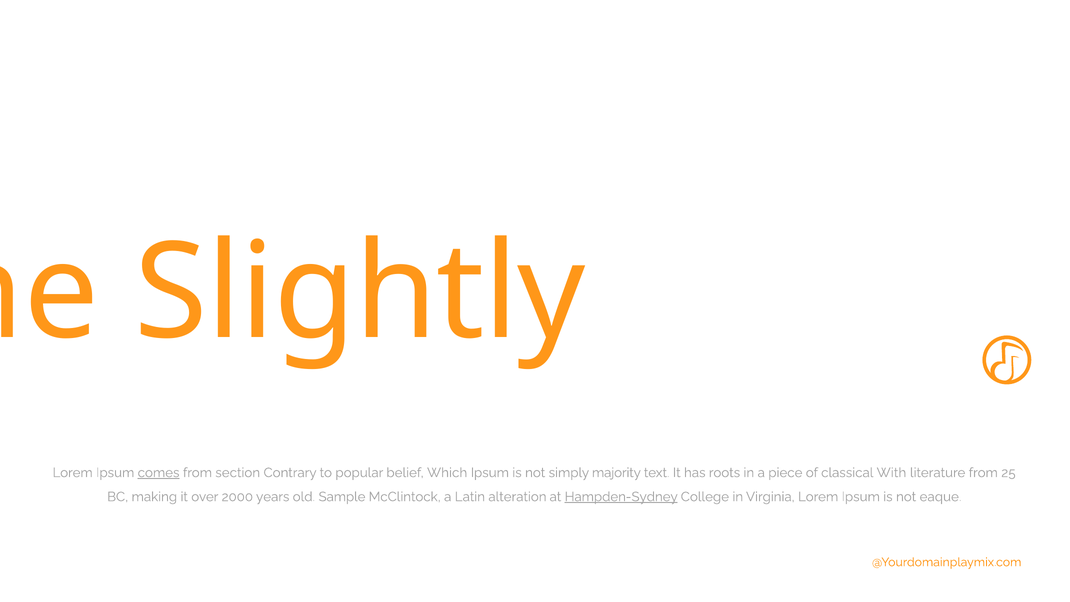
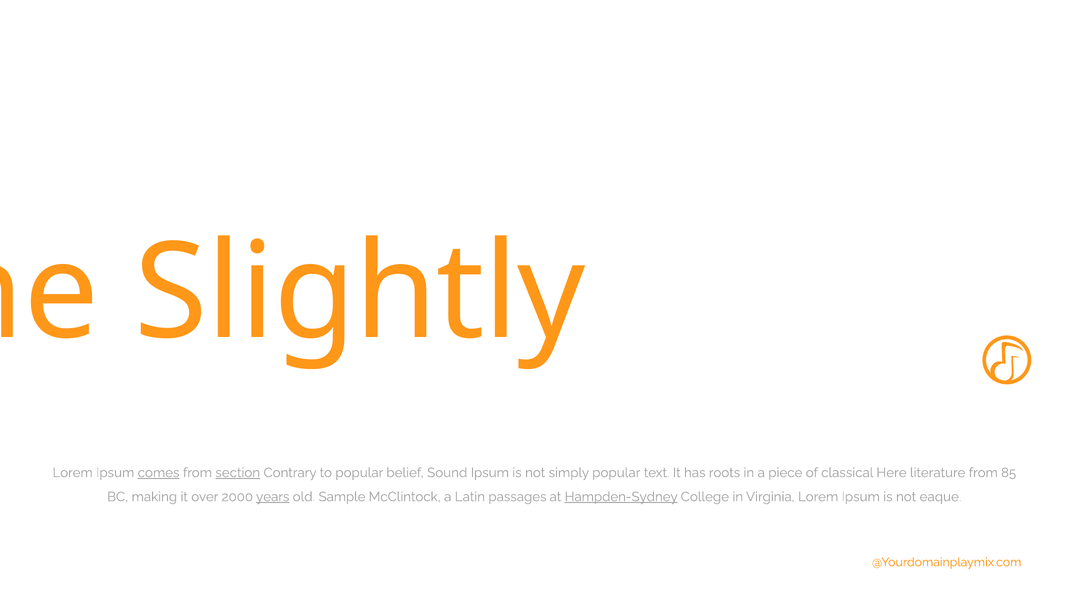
section underline: none -> present (238, 473)
Which: Which -> Sound (447, 473)
simply majority: majority -> popular (616, 473)
With: With -> Here (892, 473)
25: 25 -> 85 (1009, 473)
years underline: none -> present (273, 497)
alteration: alteration -> passages (517, 497)
